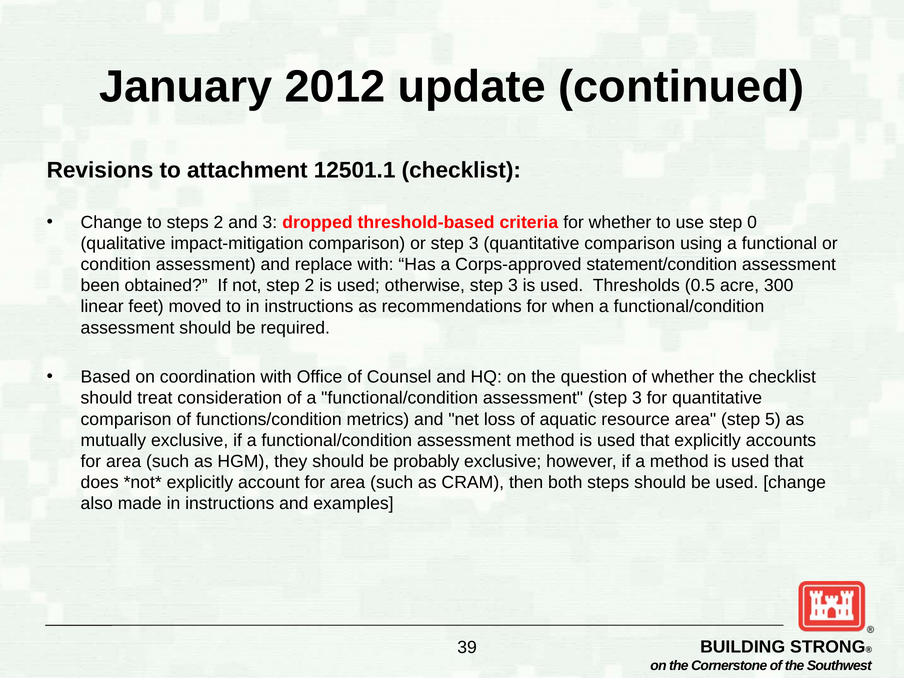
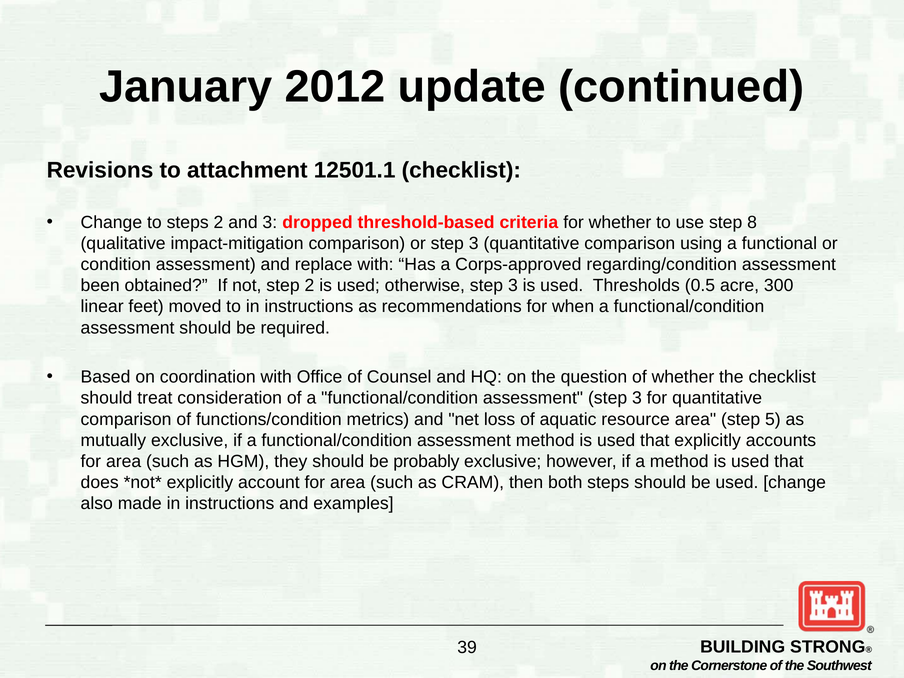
0: 0 -> 8 (752, 222)
statement/condition: statement/condition -> regarding/condition (662, 264)
